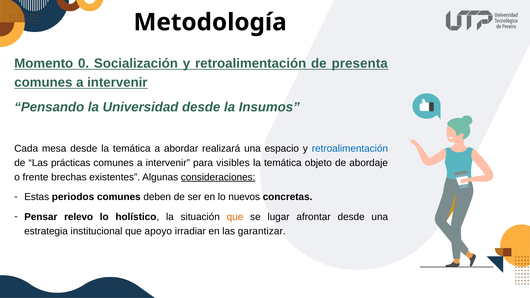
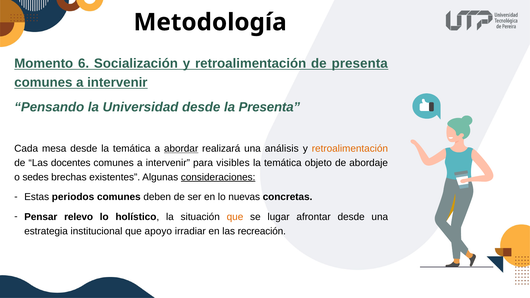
0: 0 -> 6 (84, 64)
la Insumos: Insumos -> Presenta (269, 107)
abordar underline: none -> present (181, 149)
espacio: espacio -> análisis (282, 149)
retroalimentación colour: blue -> orange (350, 149)
prácticas: prácticas -> docentes (71, 163)
frente: frente -> sedes (36, 177)
nuevos: nuevos -> nuevas (244, 197)
garantizar: garantizar -> recreación (262, 231)
